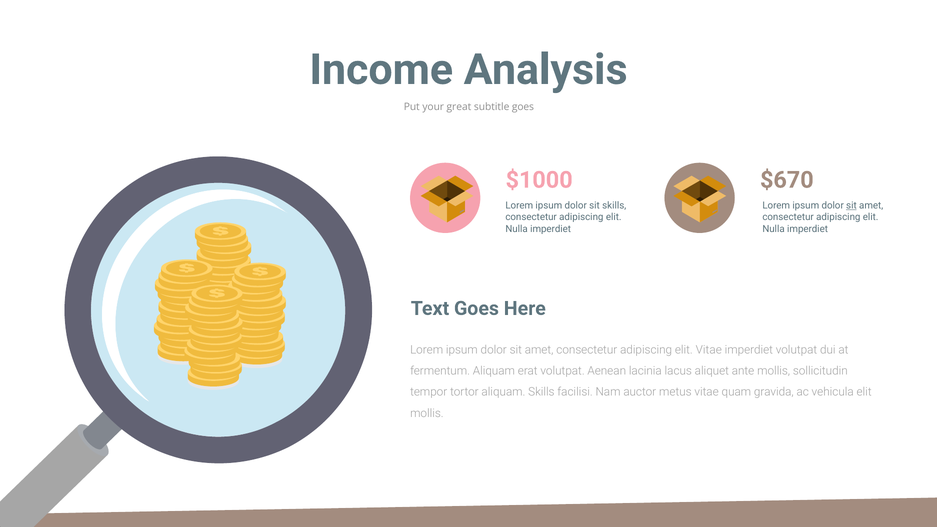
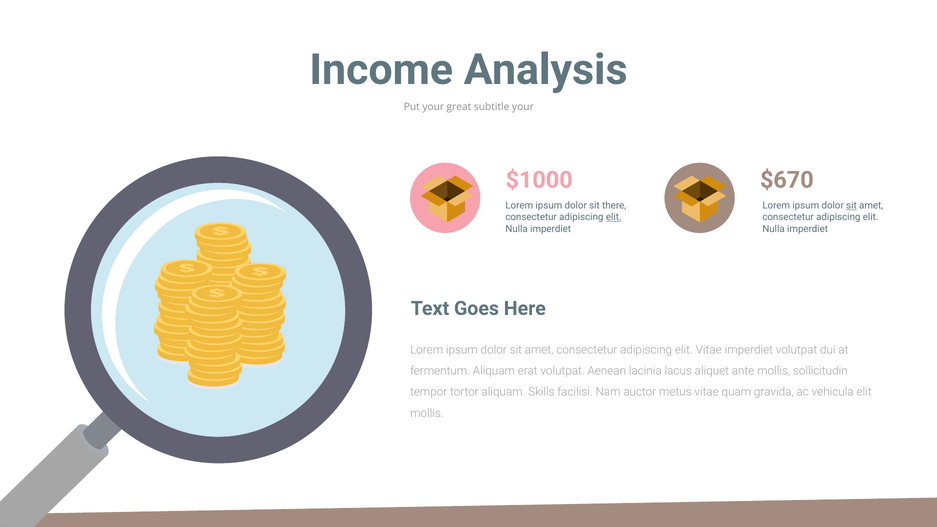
subtitle goes: goes -> your (523, 107)
sit skills: skills -> there (614, 205)
elit underline: none -> present (614, 217)
